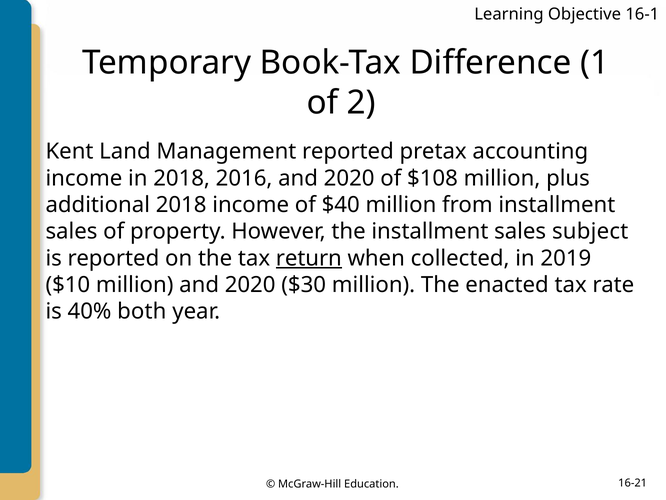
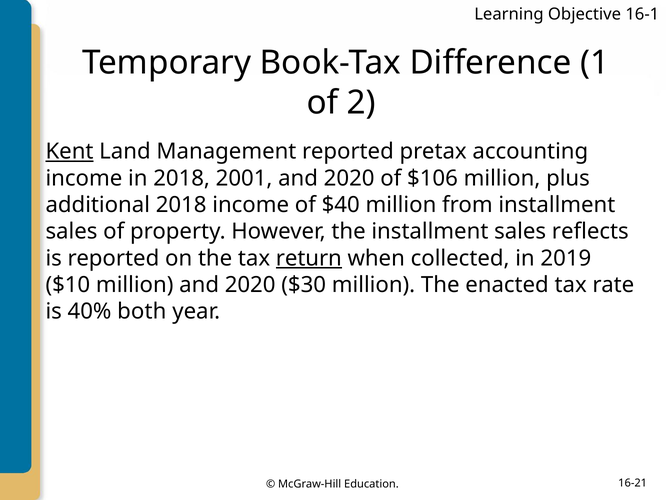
Kent underline: none -> present (70, 151)
2016: 2016 -> 2001 (244, 178)
$108: $108 -> $106 (432, 178)
subject: subject -> reflects (590, 231)
